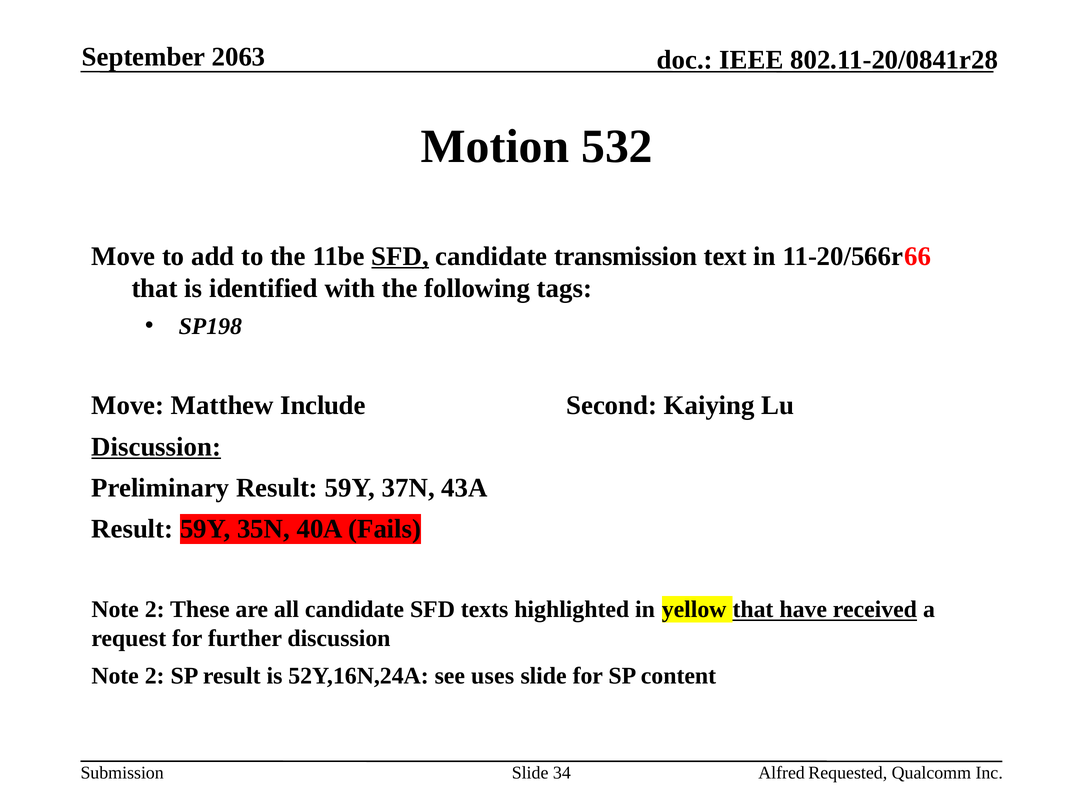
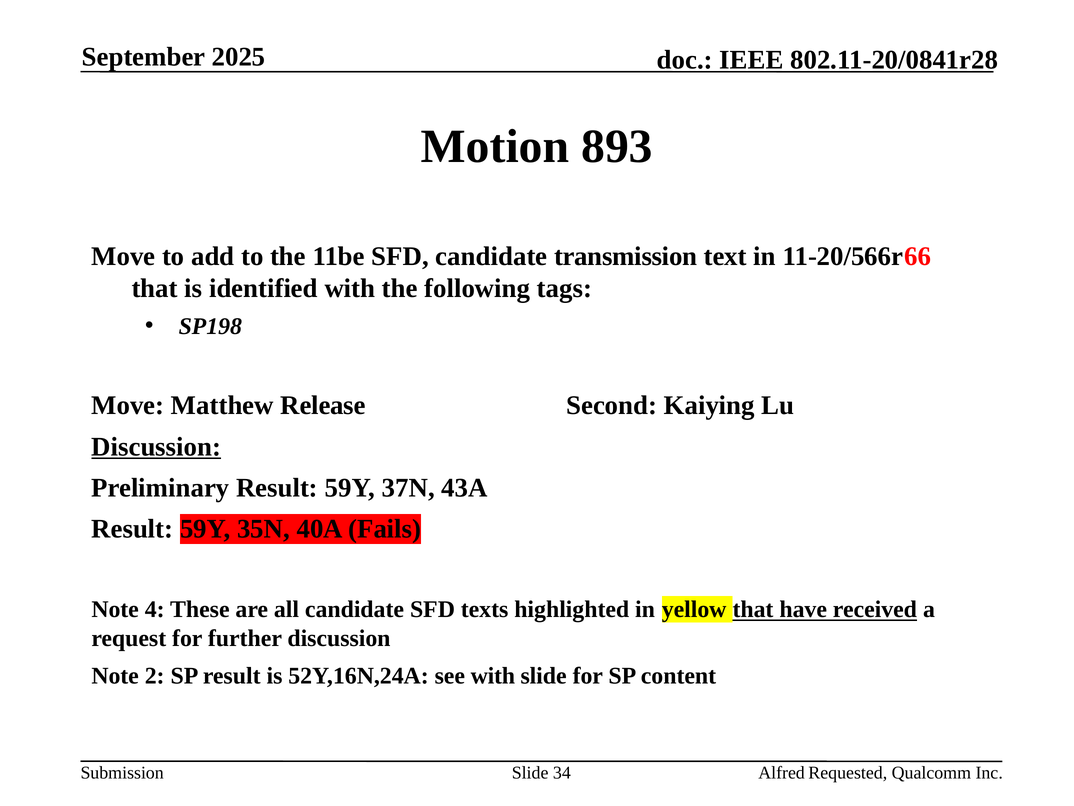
2063: 2063 -> 2025 (239, 57)
532: 532 -> 893 (617, 146)
SFD underline: present -> none (400, 256)
Include: Include -> Release (323, 405)
2: 2 -> 4 (155, 609)
see uses: uses -> with (493, 675)
